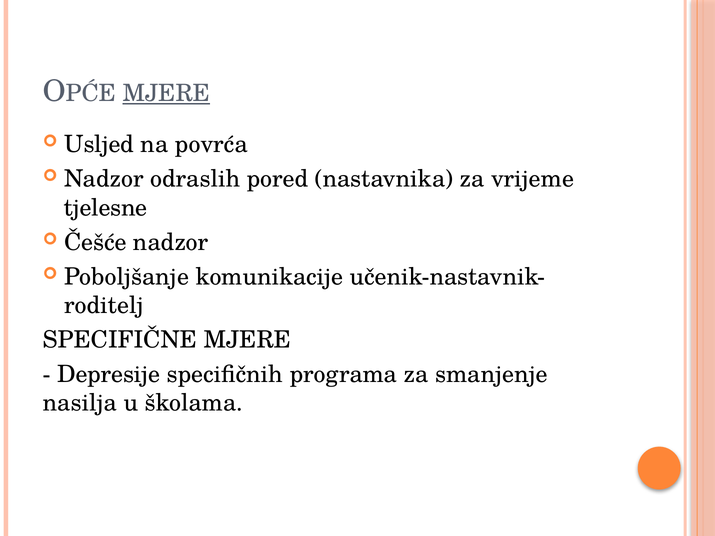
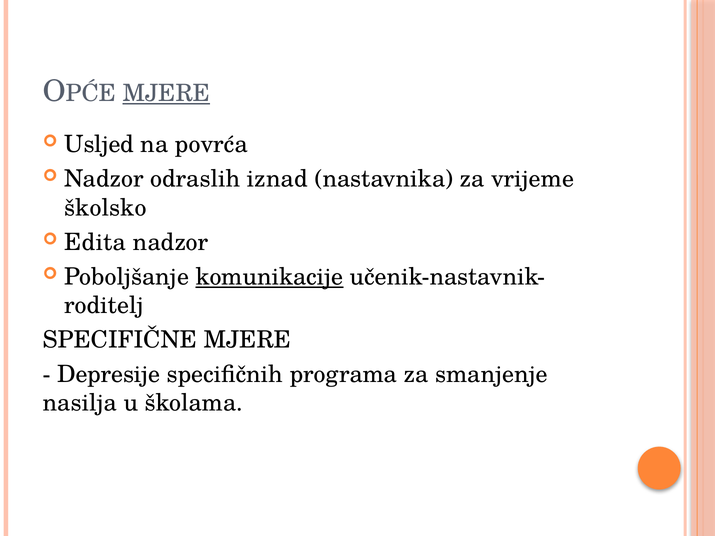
pored: pored -> iznad (277, 179)
tjelesne: tjelesne -> školsko (105, 208)
Češće: Češće -> Edita (95, 242)
komunikacije underline: none -> present (269, 277)
